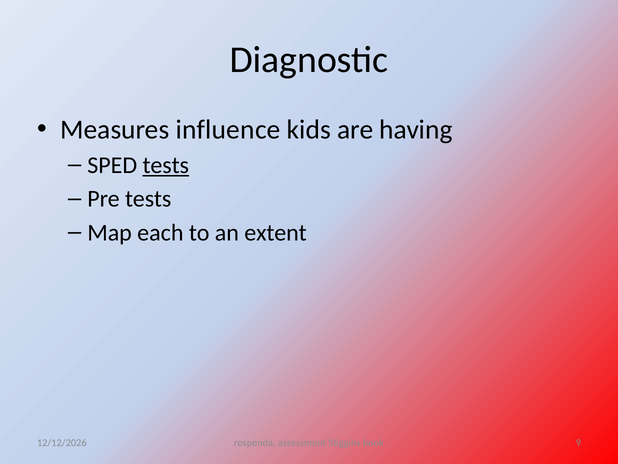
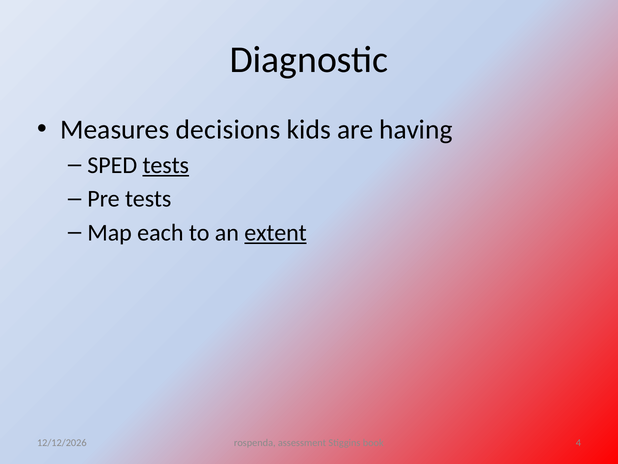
influence: influence -> decisions (228, 130)
extent underline: none -> present (275, 232)
9: 9 -> 4 (578, 443)
